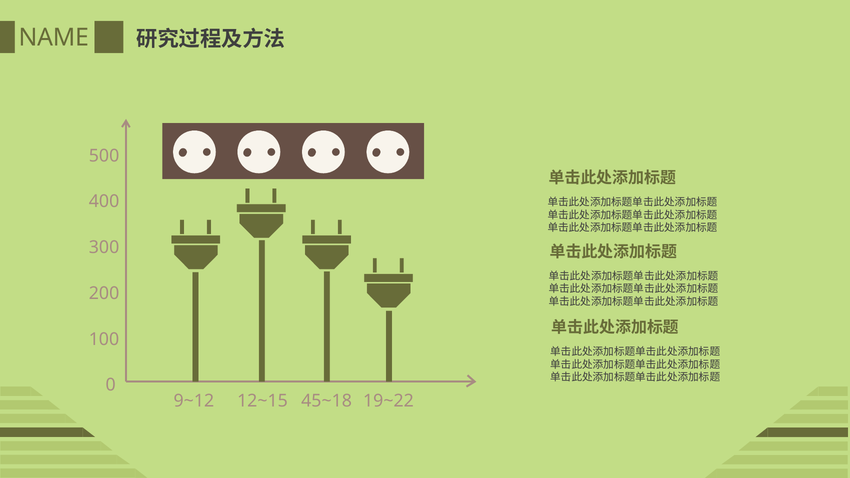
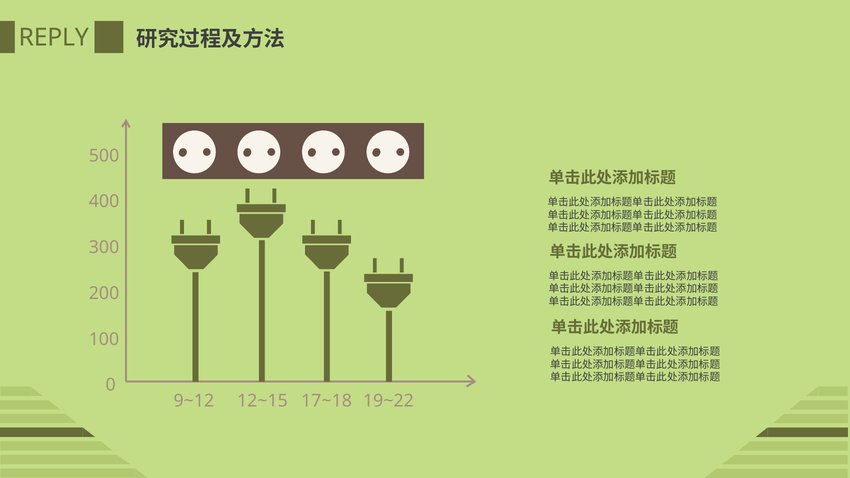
NAME: NAME -> REPLY (54, 37)
45~18: 45~18 -> 17~18 (327, 401)
